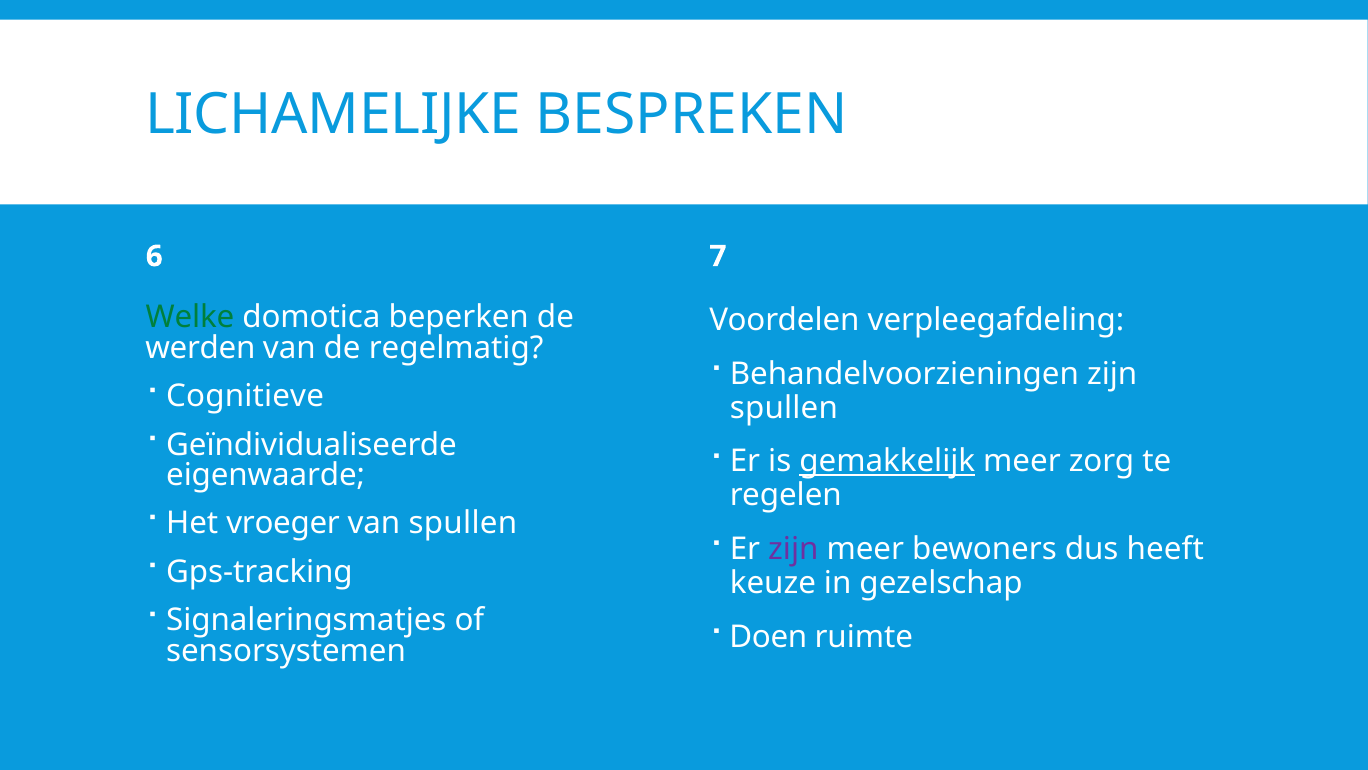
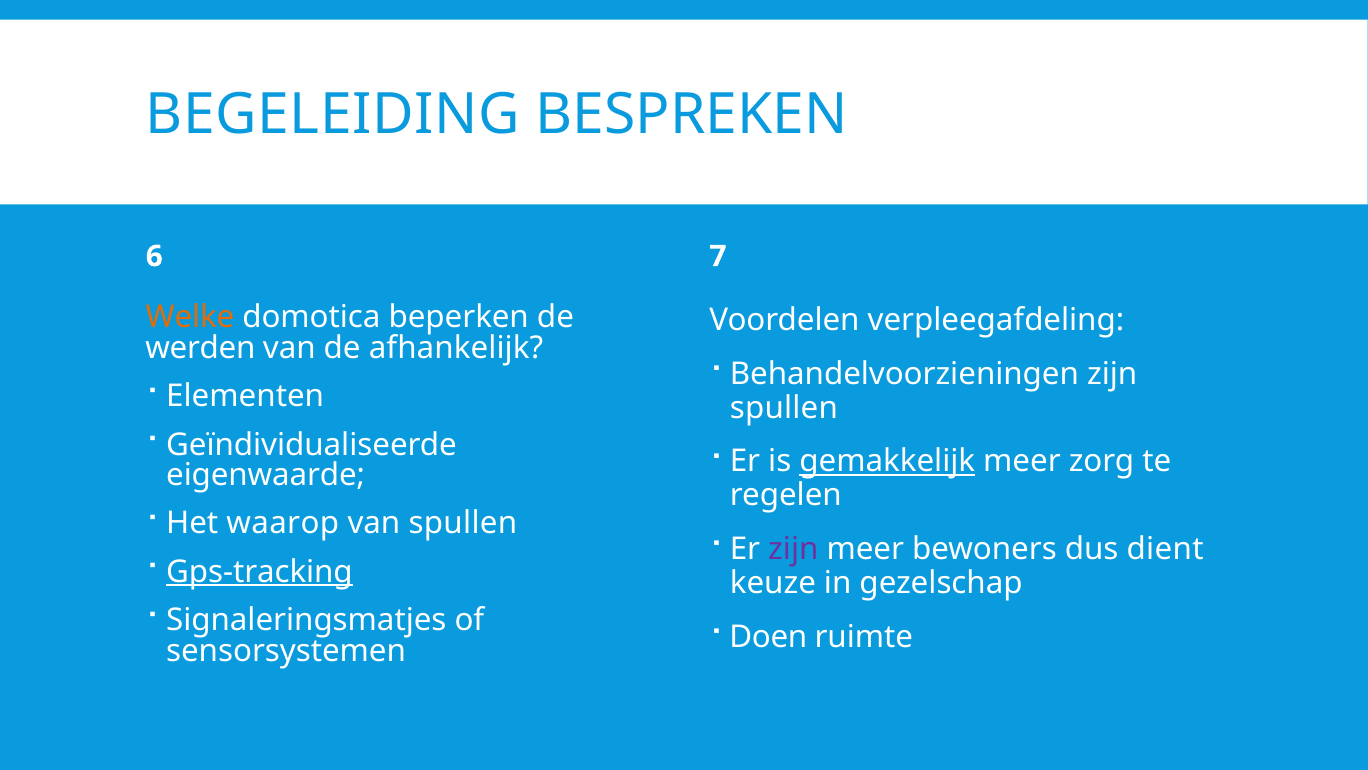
LICHAMELIJKE: LICHAMELIJKE -> BEGELEIDING (333, 115)
Welke colour: green -> orange (190, 317)
regelmatig: regelmatig -> afhankelijk (456, 348)
Cognitieve: Cognitieve -> Elementen (245, 396)
vroeger: vroeger -> waarop (283, 523)
heeft: heeft -> dient (1165, 549)
Gps-tracking underline: none -> present (259, 572)
